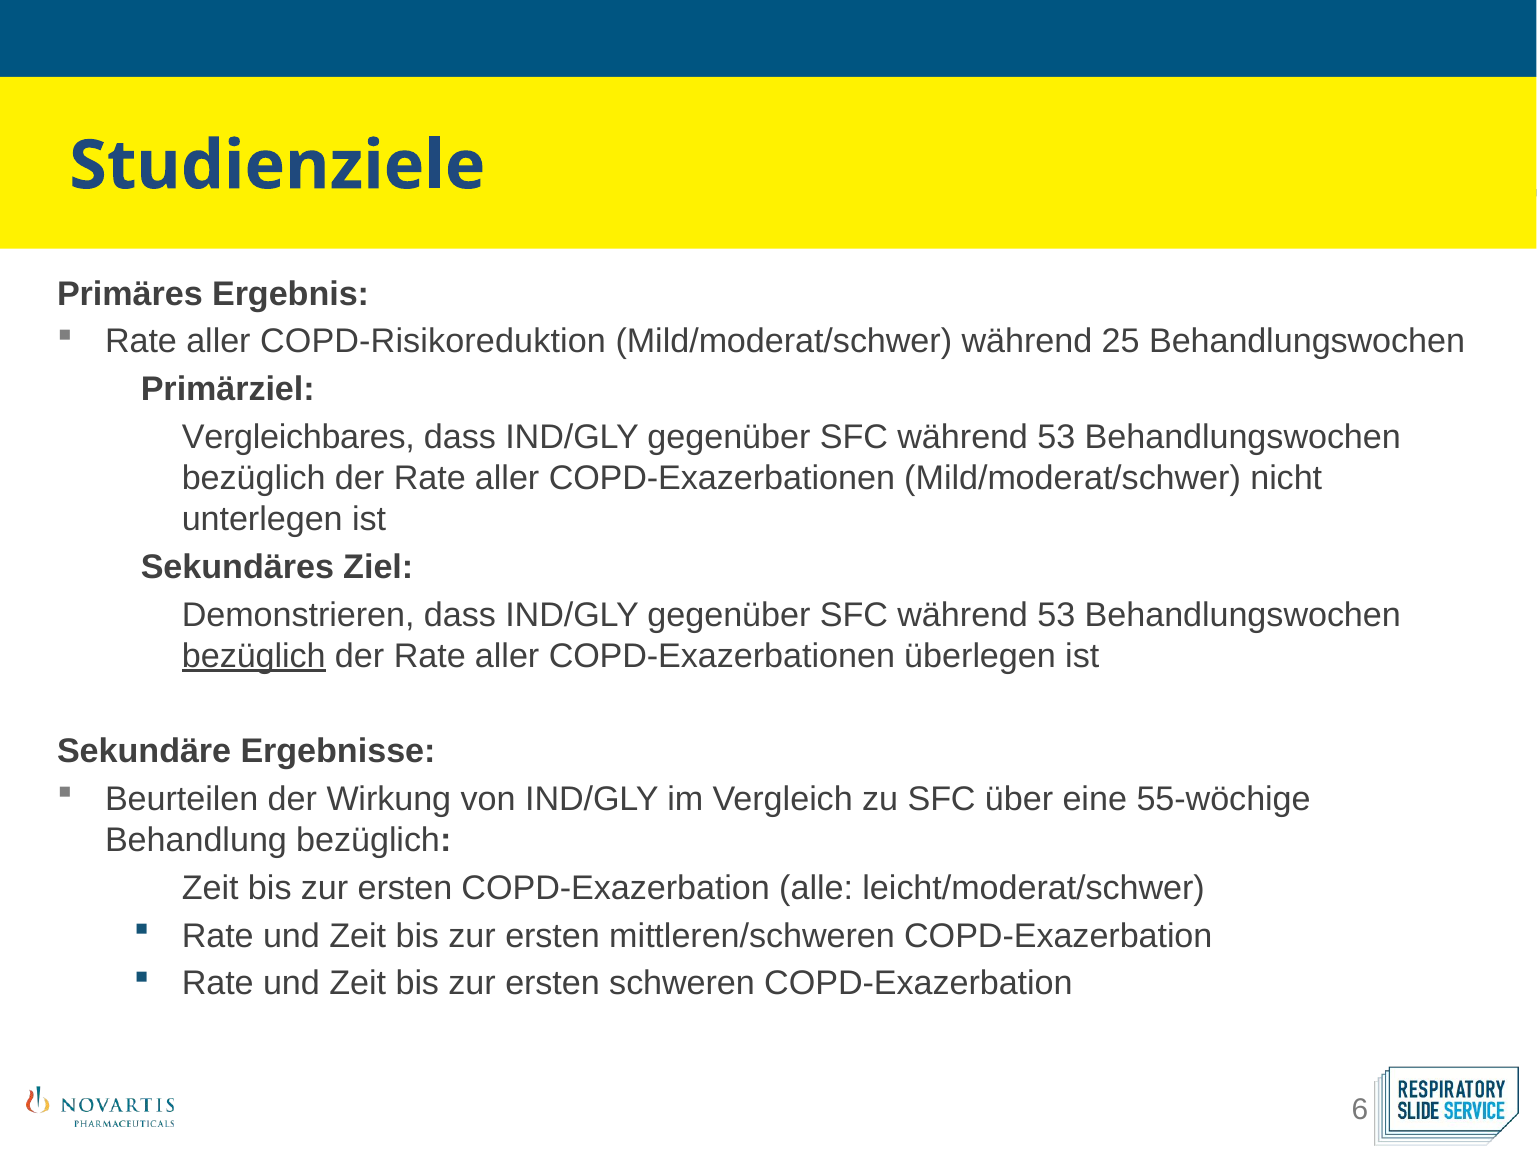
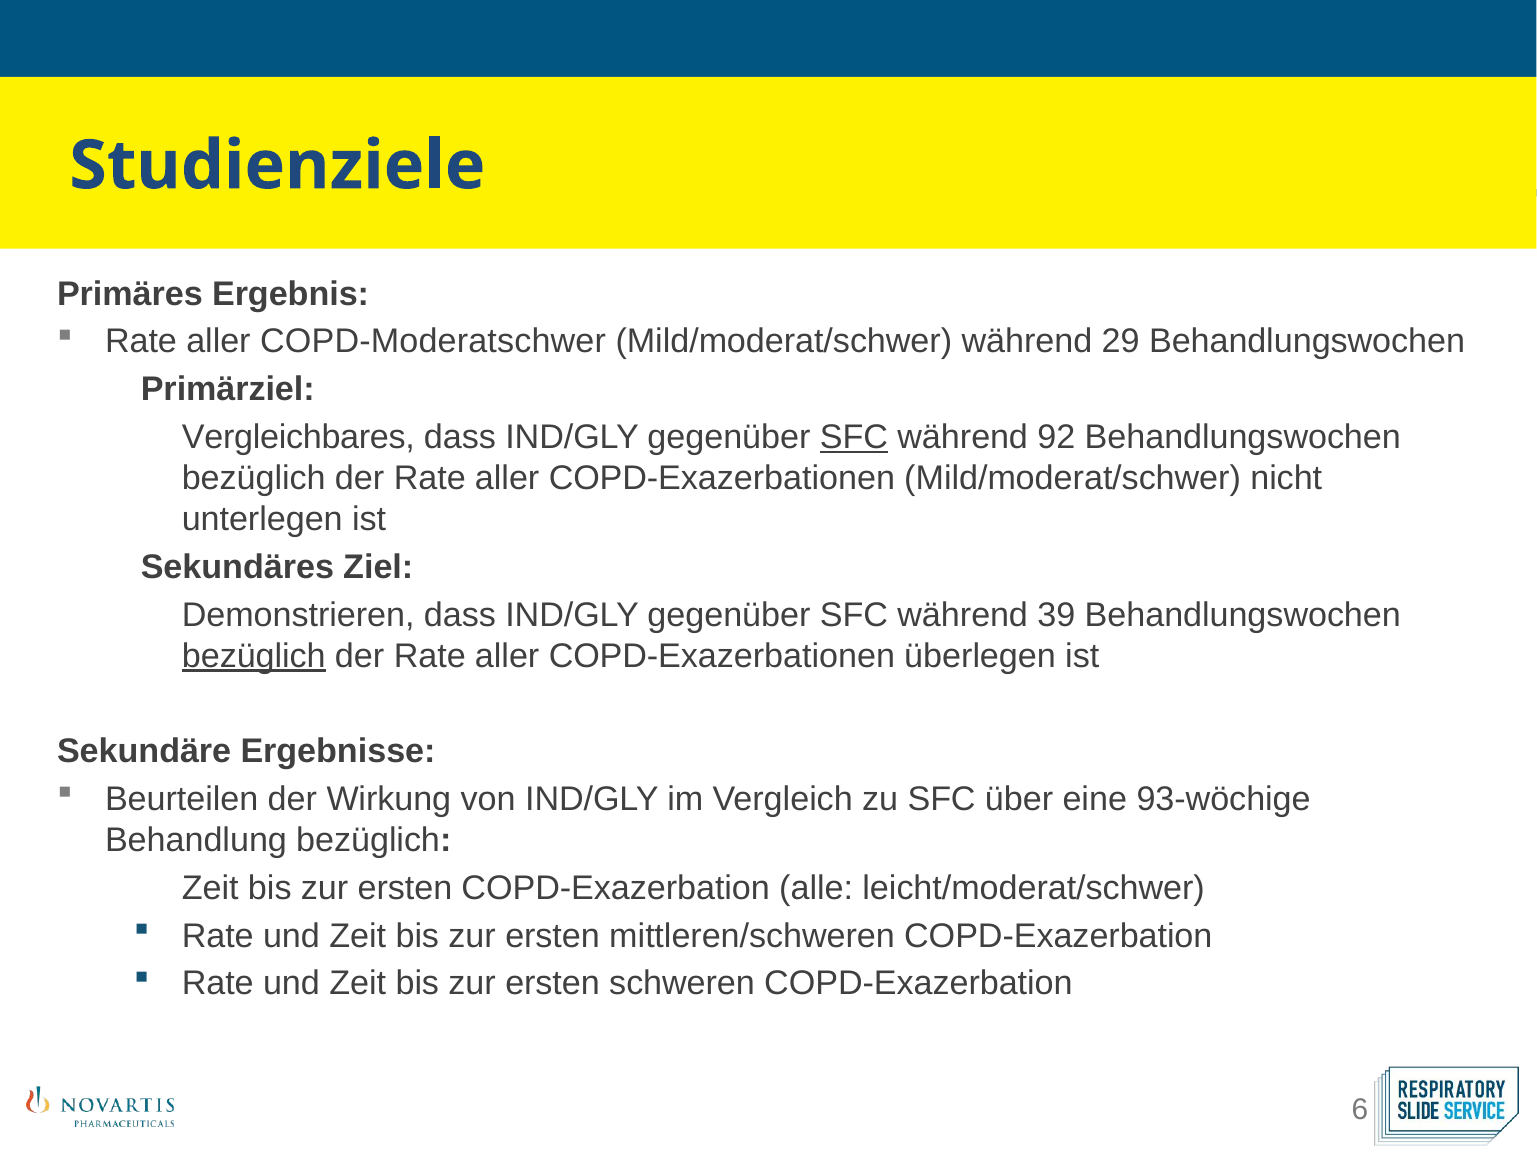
COPD-Risikoreduktion: COPD-Risikoreduktion -> COPD-Moderatschwer (433, 342)
25: 25 -> 29 (1121, 342)
SFC underline: none -> present (854, 437)
53: 53 -> 92 (1056, 437)
53: 53 -> 39 (1056, 615)
55-wöchige: 55-wöchige -> 93-wöchige (1224, 799)
